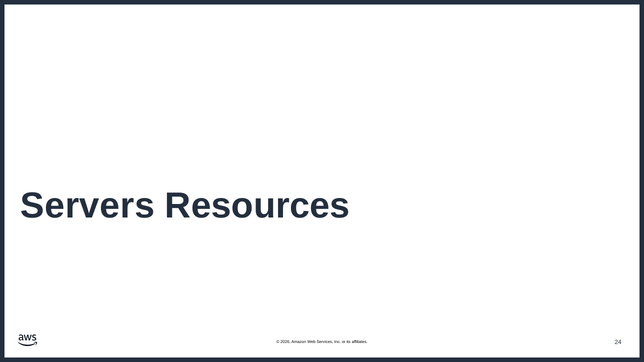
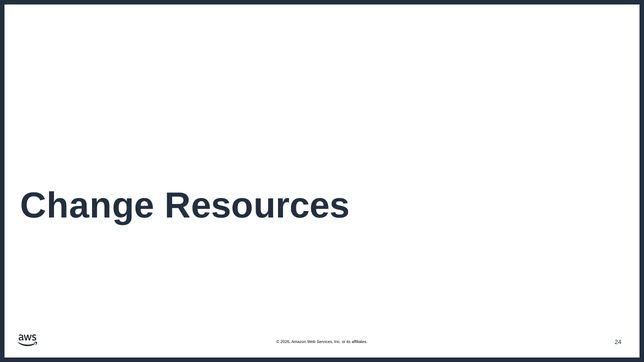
Servers: Servers -> Change (87, 206)
